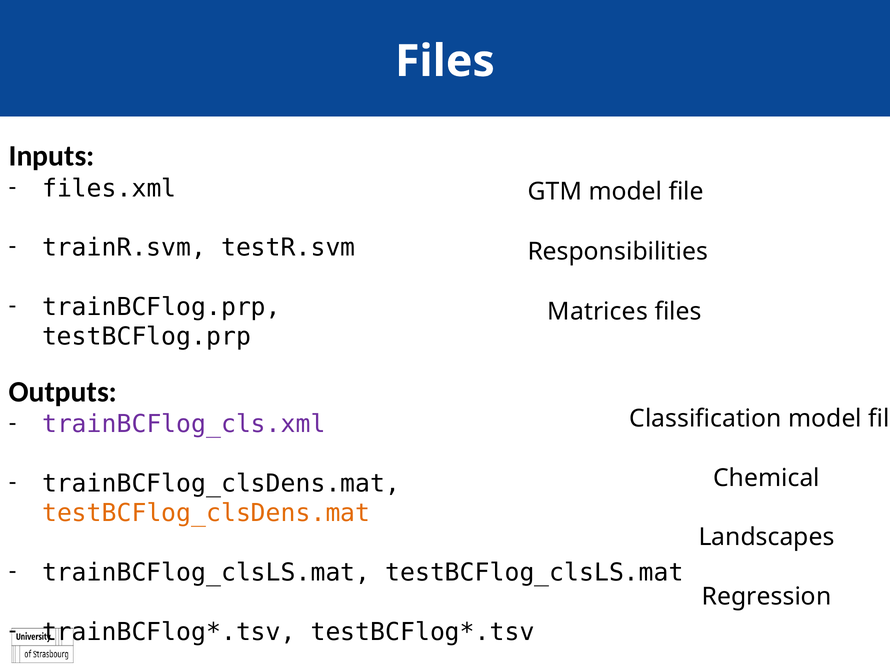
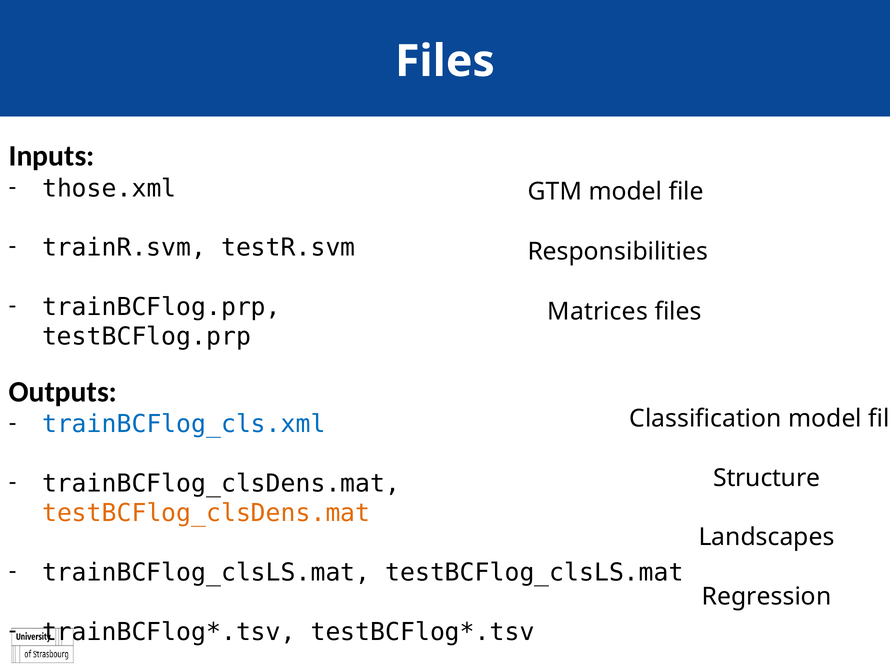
files.xml: files.xml -> those.xml (109, 189)
trainBCFlog_cls.xml colour: purple -> blue (184, 425)
Chemical: Chemical -> Structure (767, 478)
